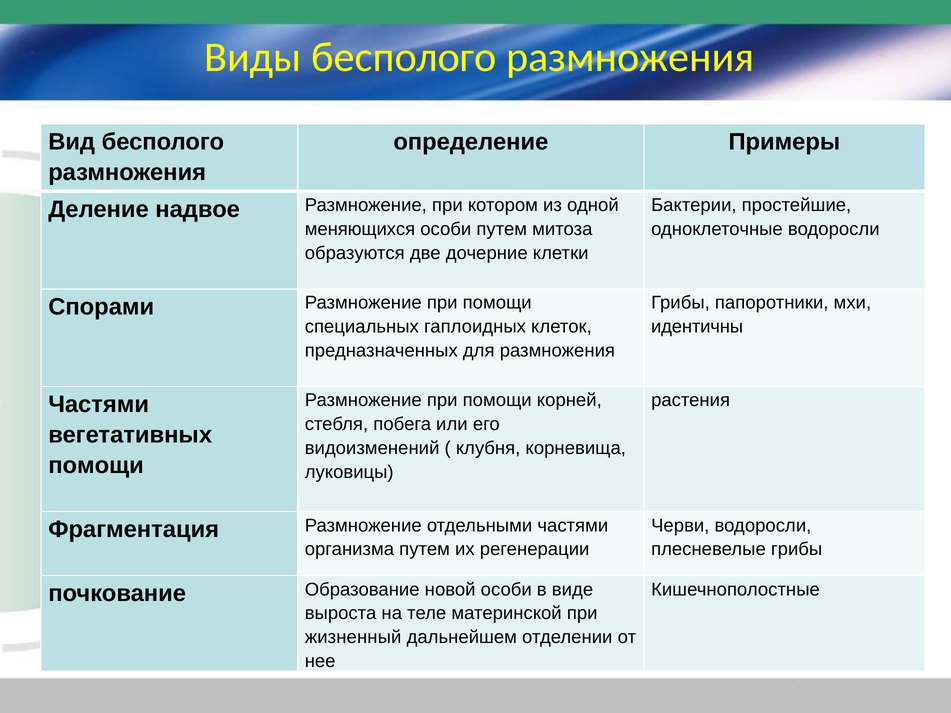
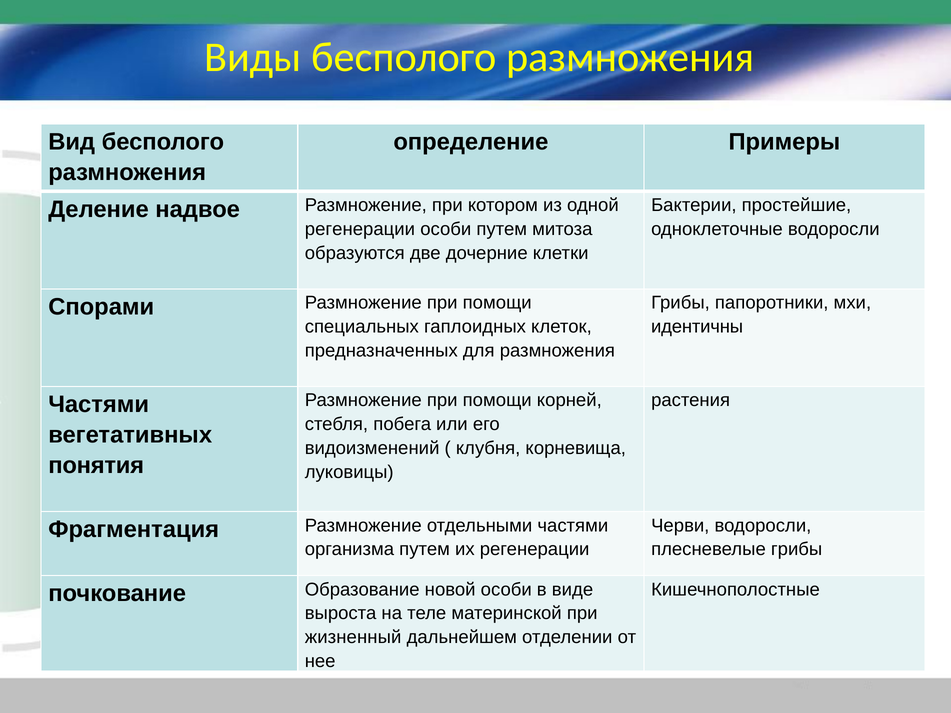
меняющихся: меняющихся -> регенерации (360, 229)
помощи: помощи -> понятия (96, 466)
